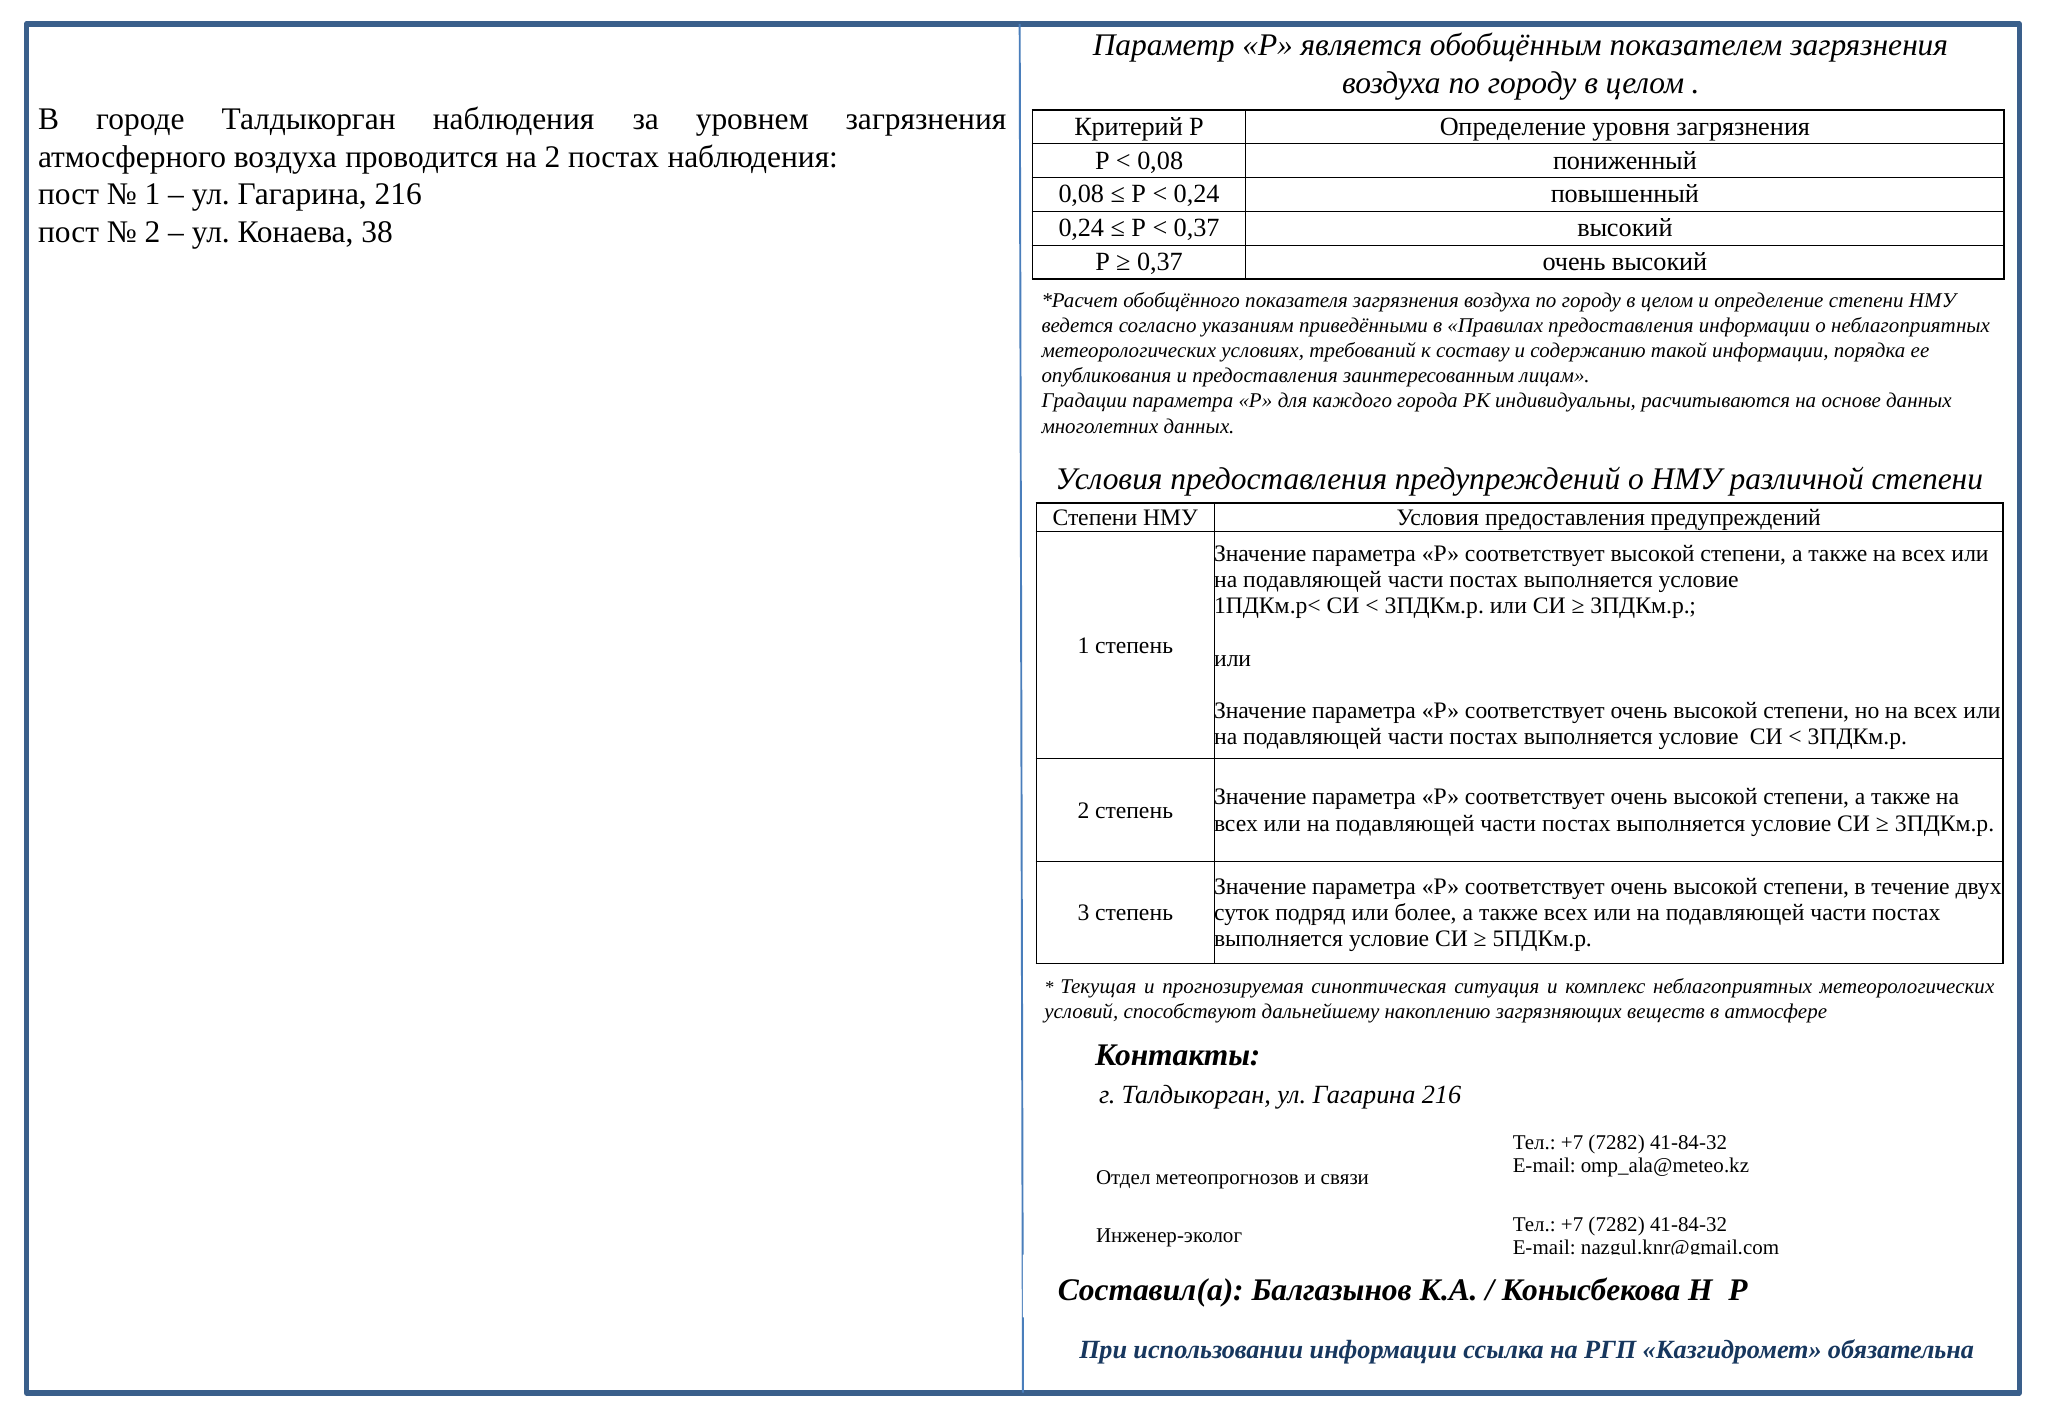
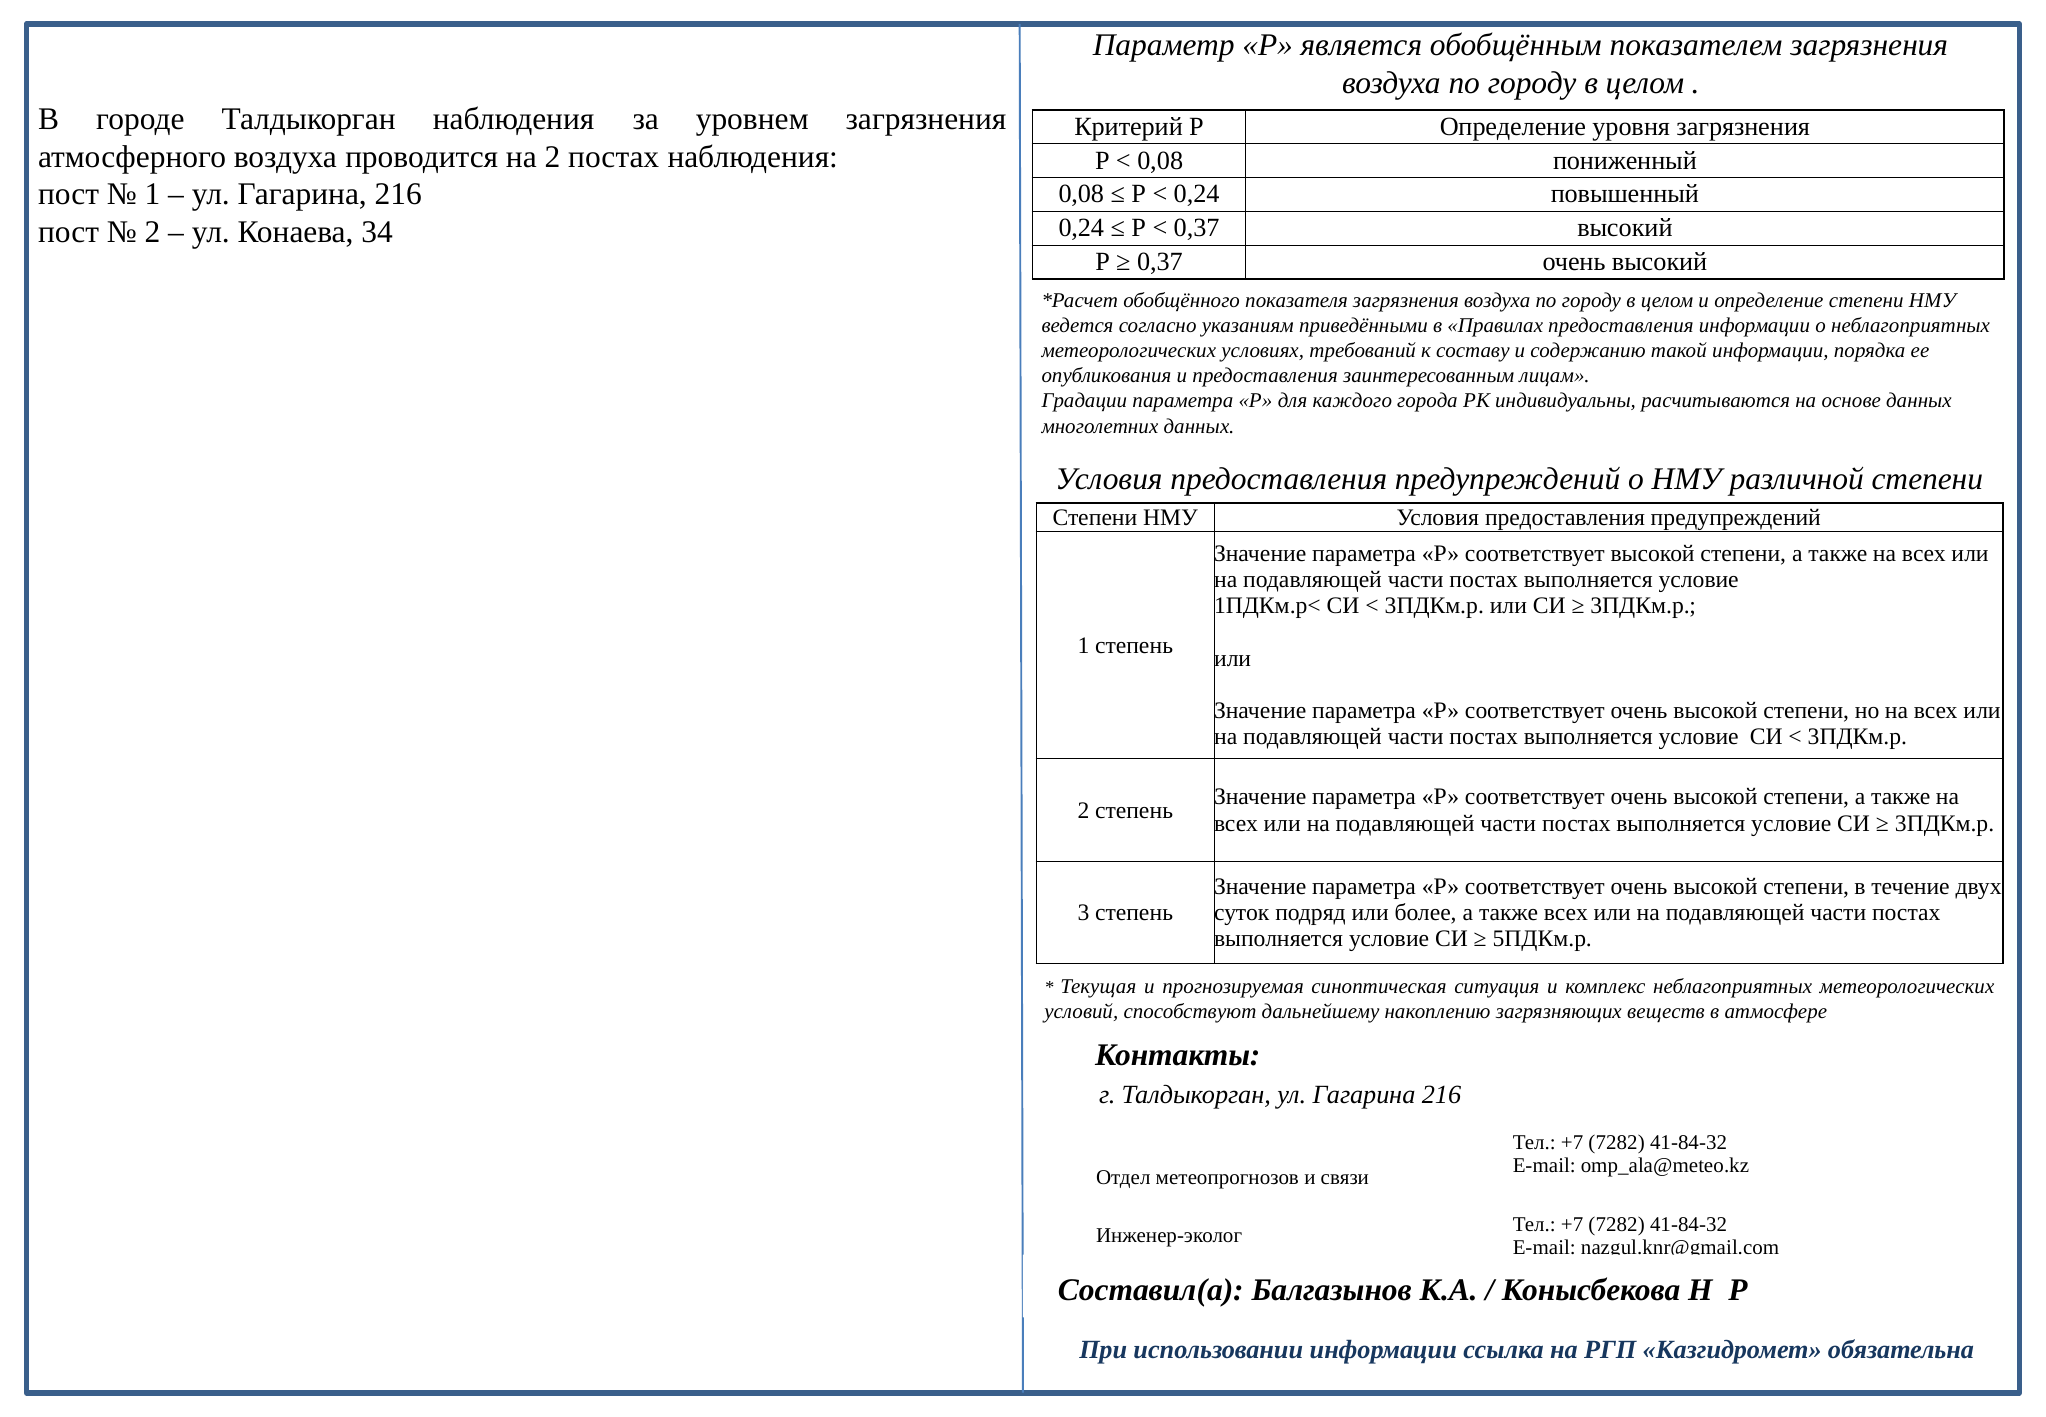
38: 38 -> 34 (377, 232)
